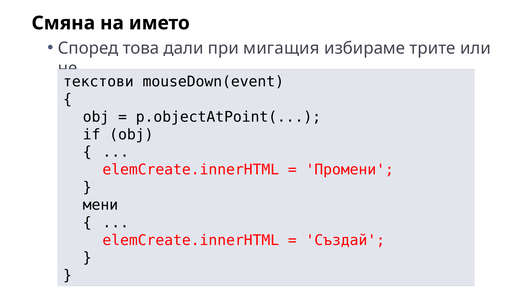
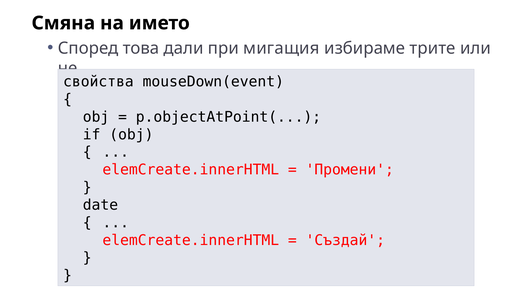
текстови: текстови -> свойства (98, 82)
мени: мени -> date (100, 205)
